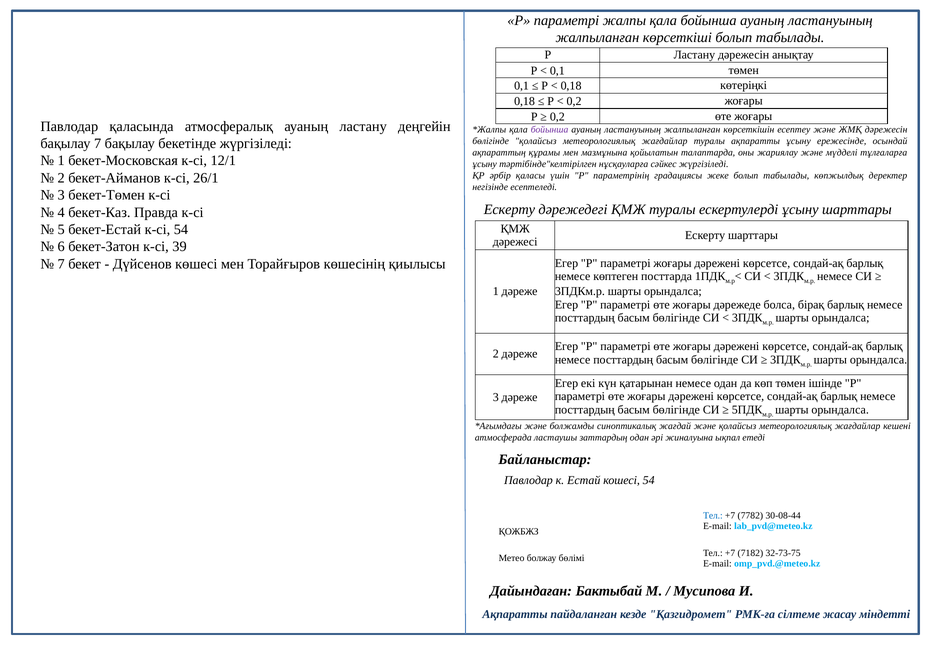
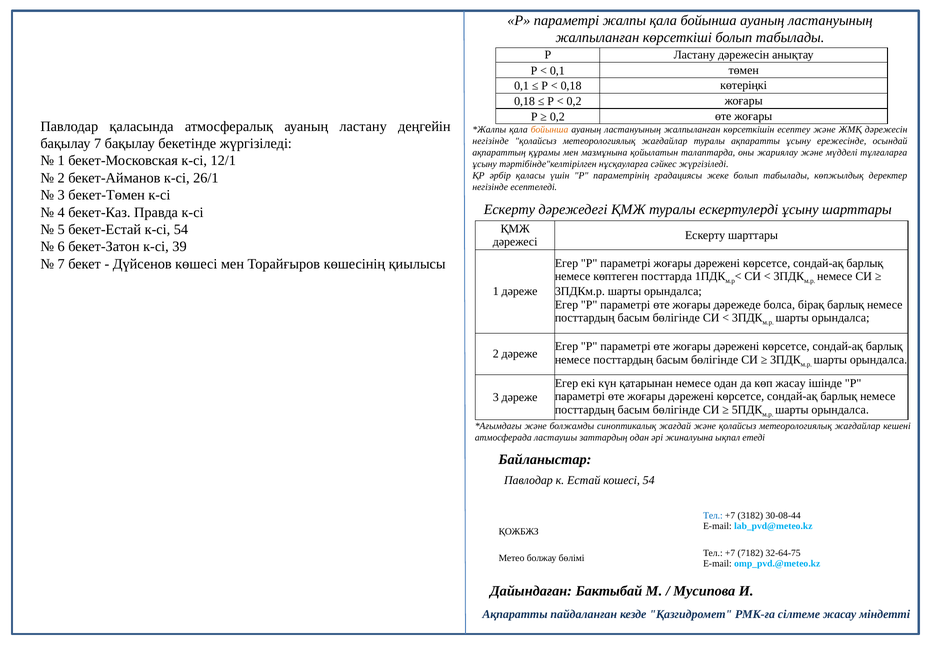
бойынша colour: purple -> orange (550, 130)
бөлігінде: бөлігінде -> негізінде (491, 141)
көп төмен: төмен -> жасау (791, 383)
7782: 7782 -> 3182 (750, 515)
32-73-75: 32-73-75 -> 32-64-75 (783, 552)
